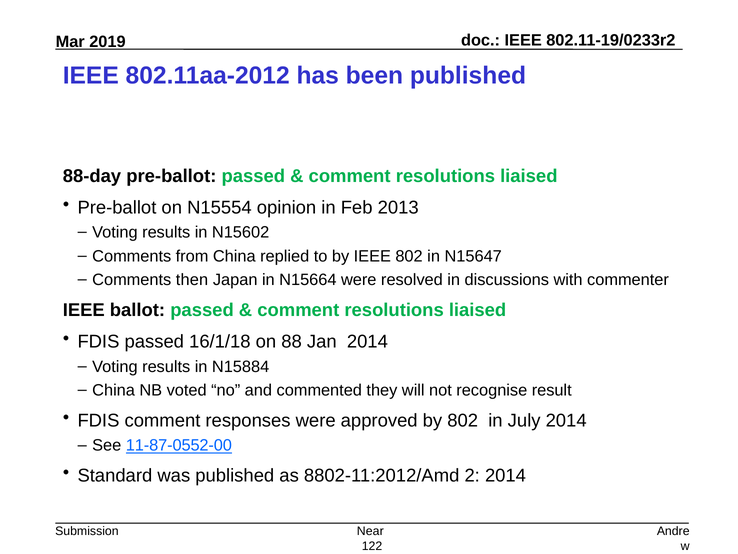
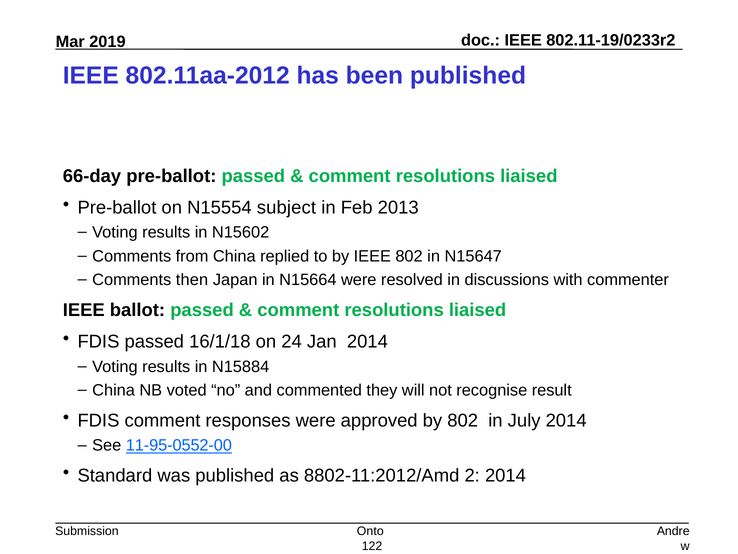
88-day: 88-day -> 66-day (92, 176)
opinion: opinion -> subject (286, 207)
88: 88 -> 24 (292, 341)
11-87-0552-00: 11-87-0552-00 -> 11-95-0552-00 (179, 445)
Near: Near -> Onto (370, 531)
